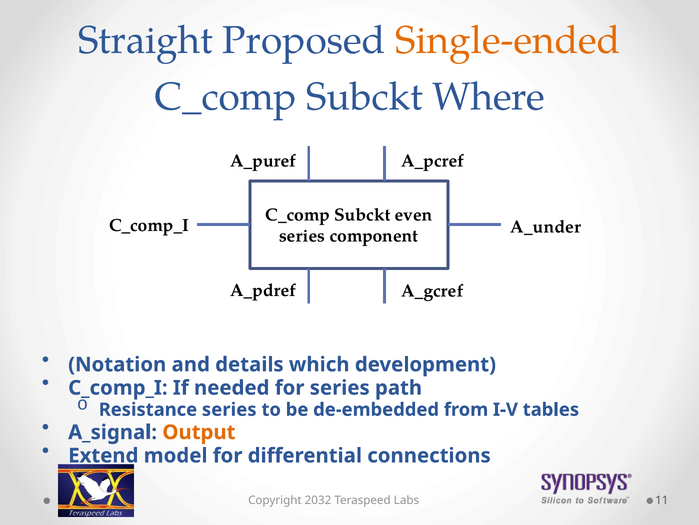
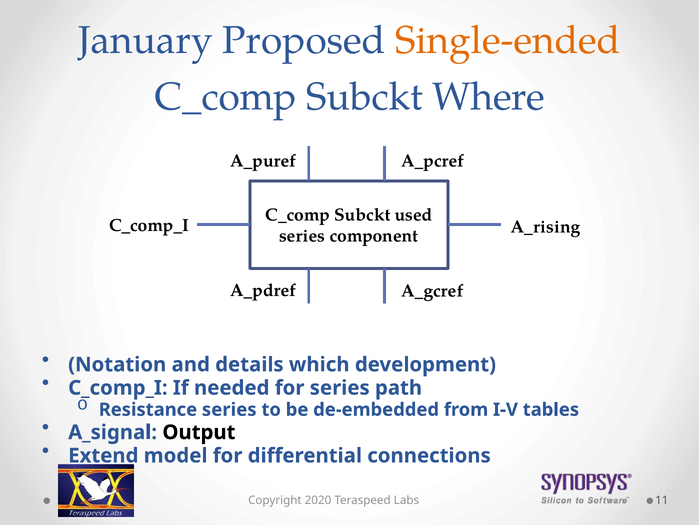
Straight: Straight -> January (145, 41)
even: even -> used (414, 215)
A_under: A_under -> A_rising (546, 227)
Output colour: orange -> black (199, 432)
2032: 2032 -> 2020 (318, 500)
